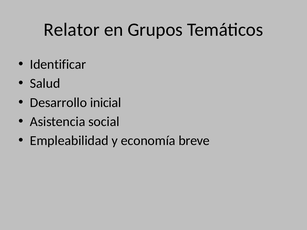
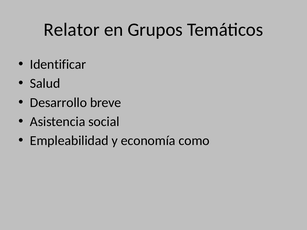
inicial: inicial -> breve (106, 103)
breve: breve -> como (194, 141)
